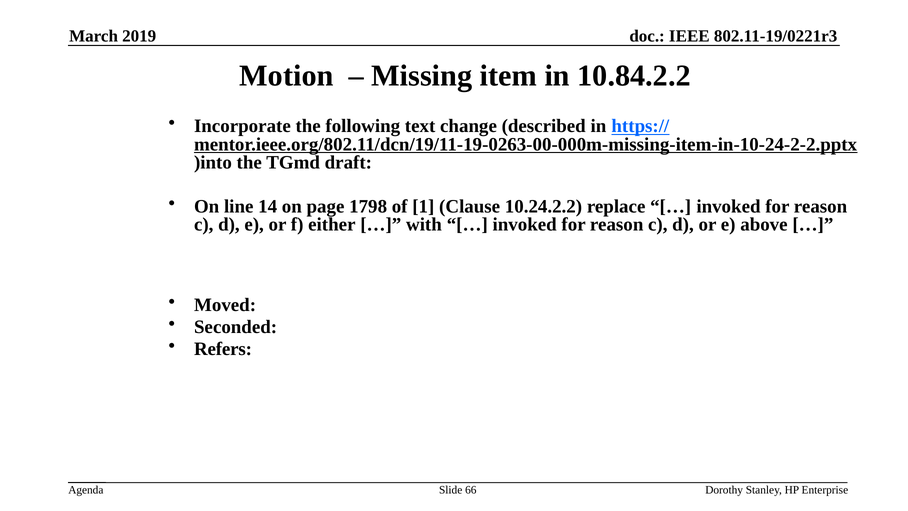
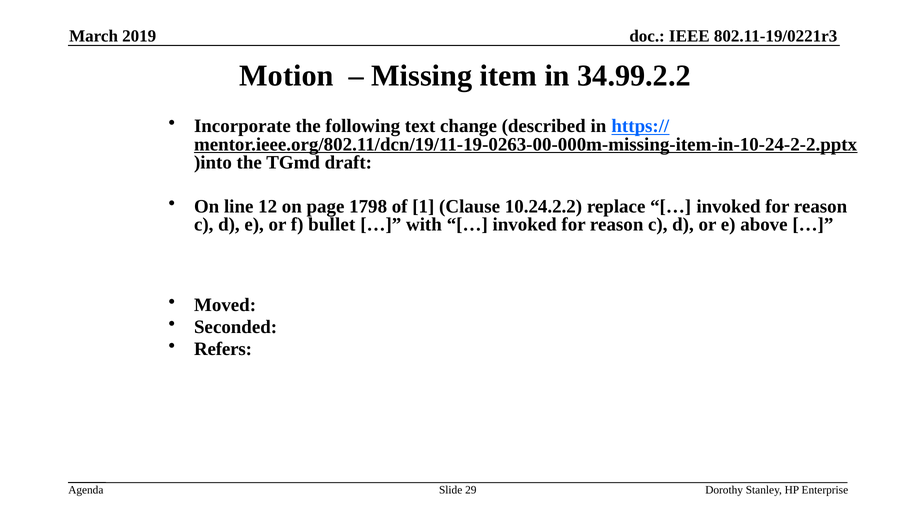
10.84.2.2: 10.84.2.2 -> 34.99.2.2 (634, 76)
14: 14 -> 12 (268, 206)
either: either -> bullet (332, 225)
66: 66 -> 29 (471, 490)
